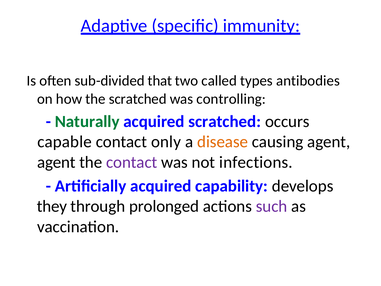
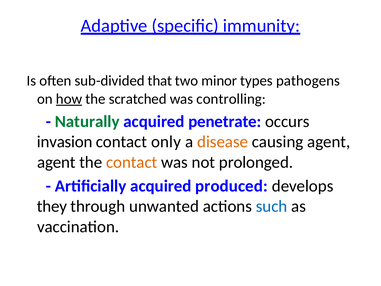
called: called -> minor (219, 81)
antibodies: antibodies -> pathogens (308, 81)
how underline: none -> present (69, 99)
acquired scratched: scratched -> penetrate (225, 121)
capable: capable -> invasion (65, 142)
contact colour: purple -> orange (132, 162)
infections: infections -> prolonged (256, 162)
capability: capability -> produced (231, 186)
prolonged: prolonged -> unwanted (164, 206)
such colour: purple -> blue (272, 206)
